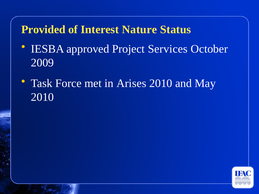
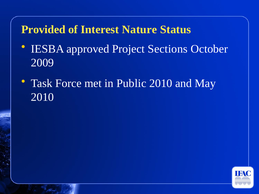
Services: Services -> Sections (168, 49)
Arises: Arises -> Public (131, 83)
